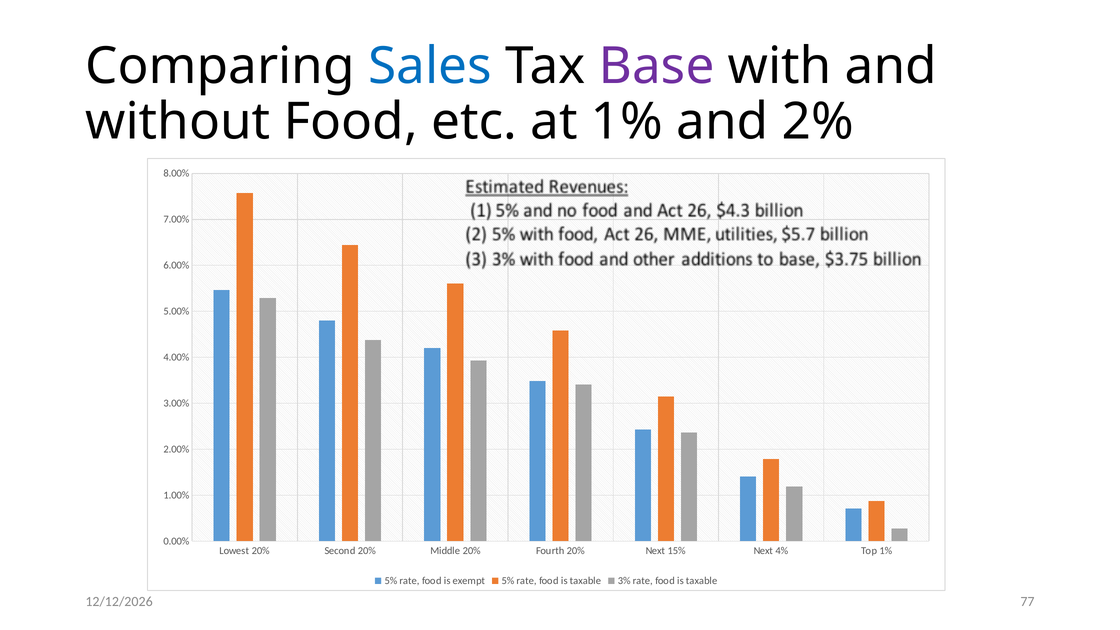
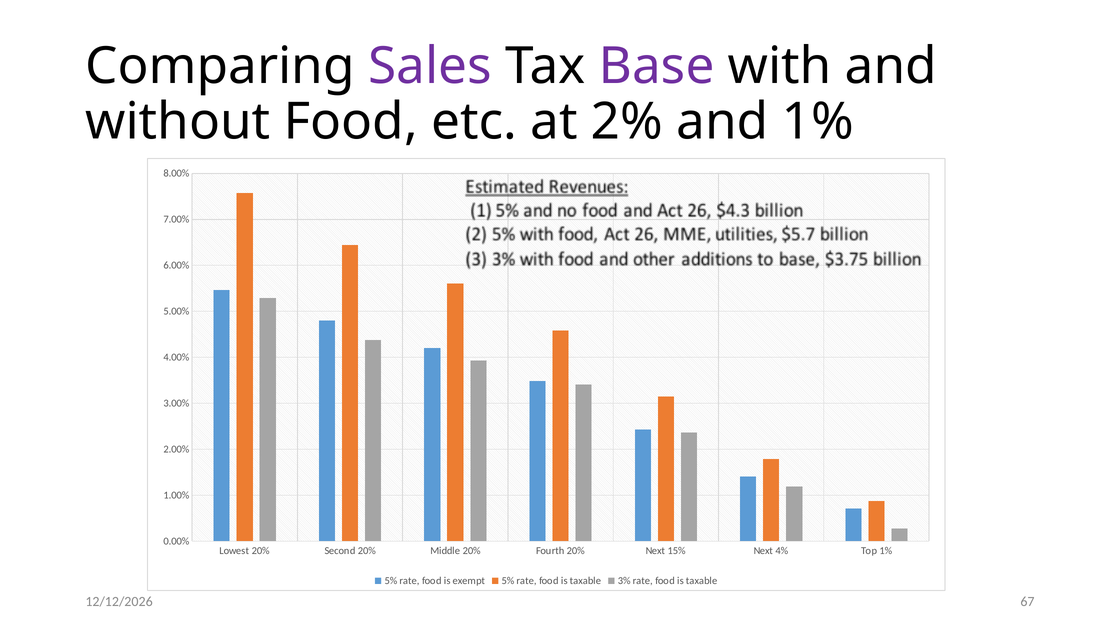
Sales colour: blue -> purple (430, 66)
at 1%: 1% -> 2% (627, 122)
and 2%: 2% -> 1% (818, 122)
77: 77 -> 67 (1027, 602)
